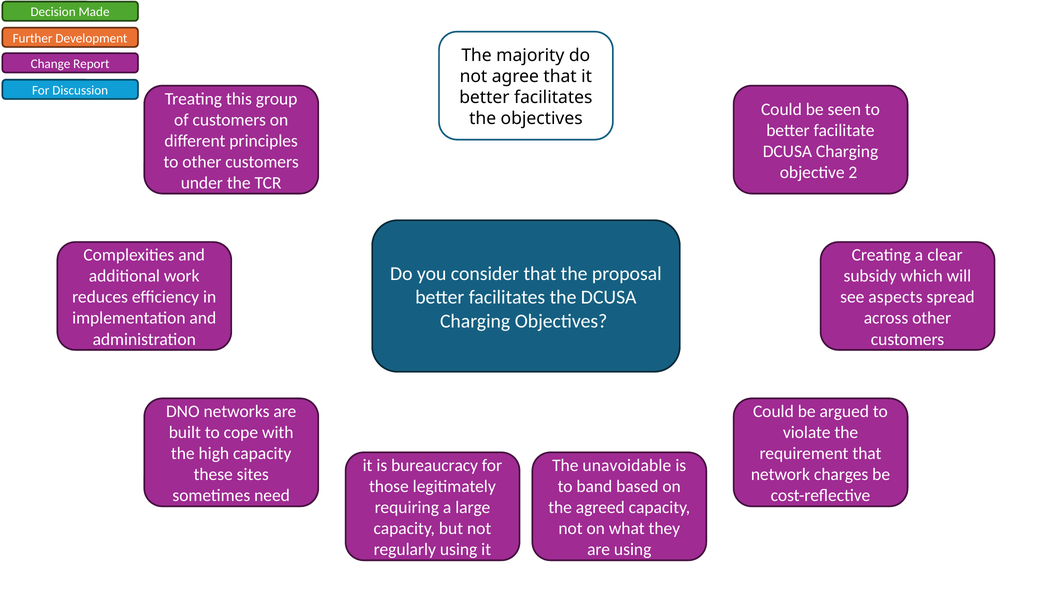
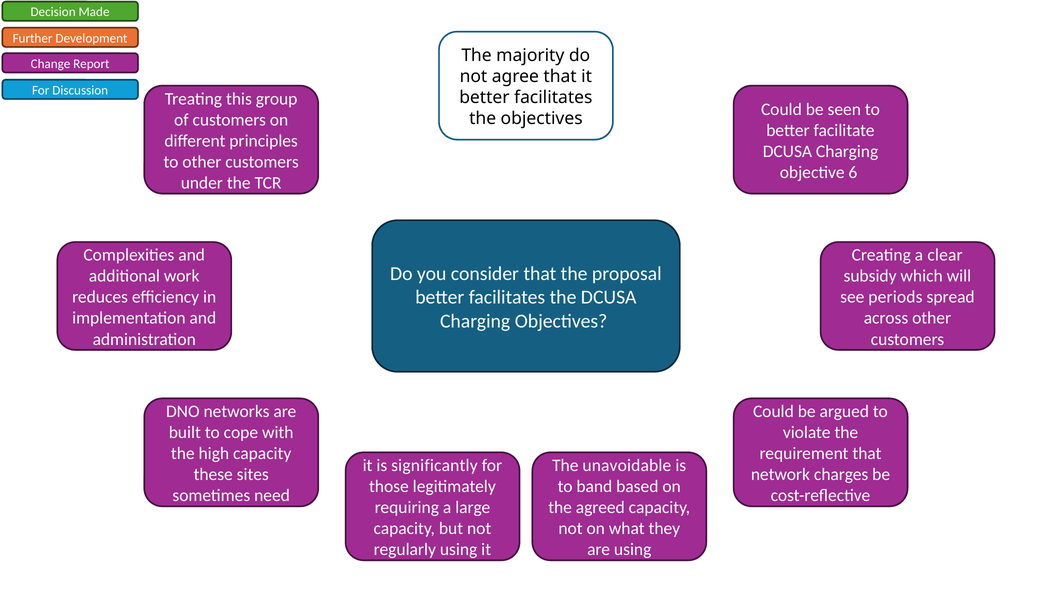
2: 2 -> 6 (853, 172)
aspects: aspects -> periods (895, 297)
bureaucracy: bureaucracy -> significantly (434, 465)
